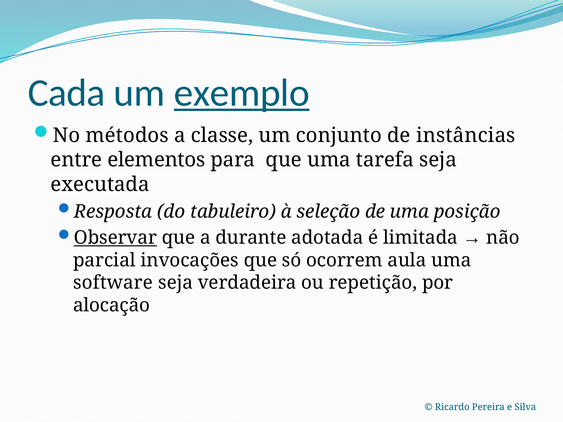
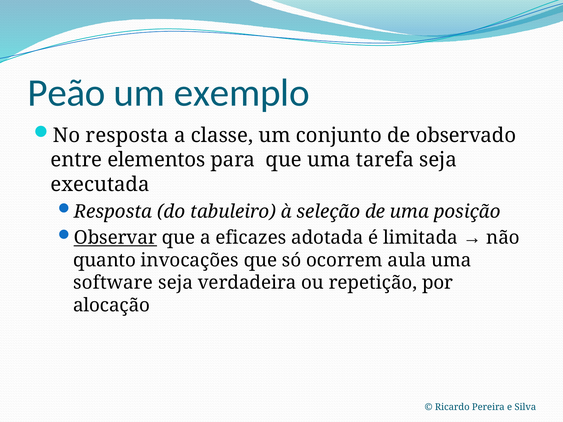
Cada: Cada -> Peão (67, 93)
exemplo underline: present -> none (242, 93)
No métodos: métodos -> resposta (127, 136)
instâncias: instâncias -> observado (466, 136)
durante: durante -> eficazes (251, 238)
parcial: parcial -> quanto (105, 260)
